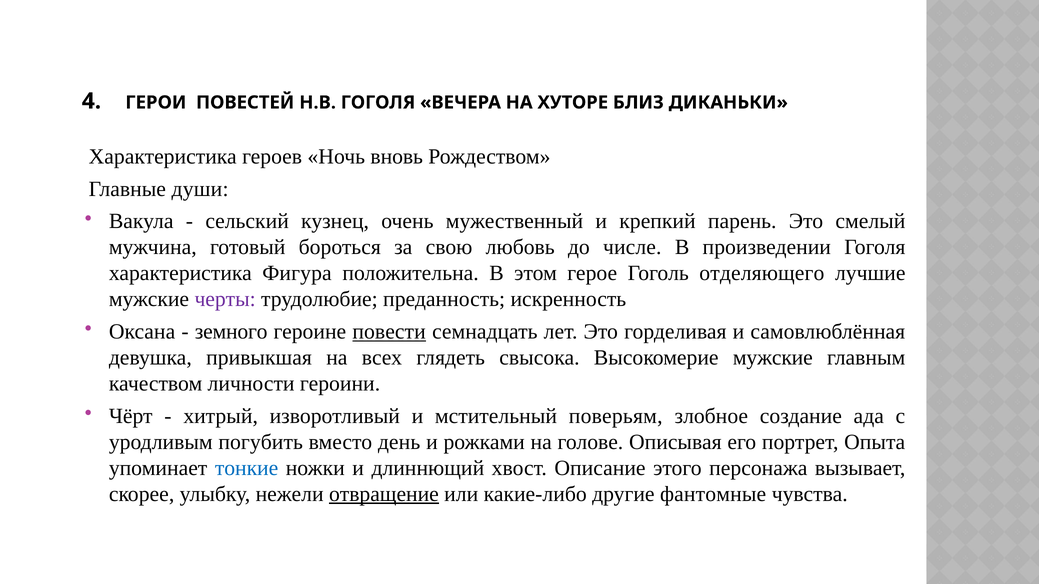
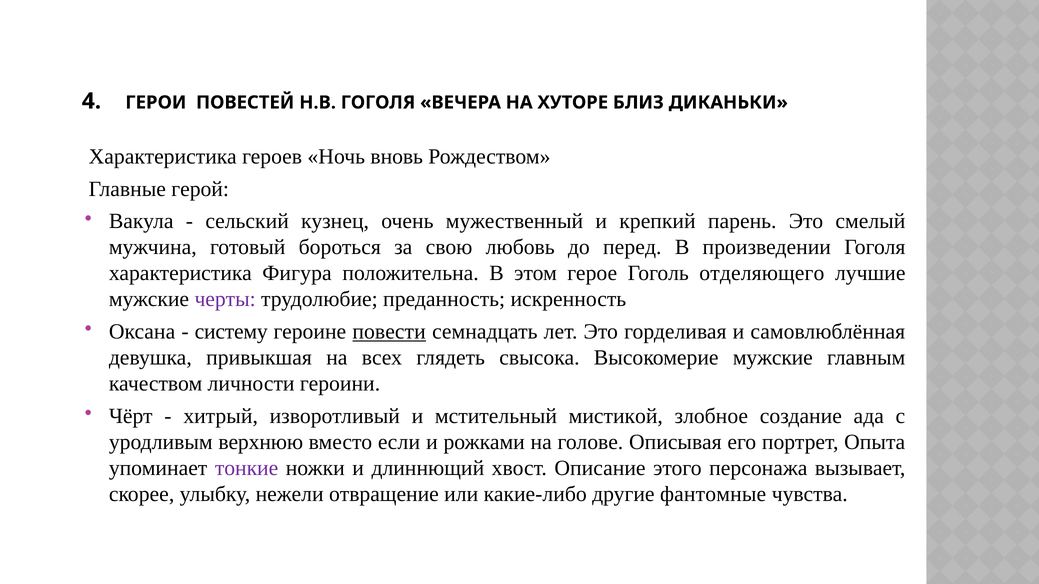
души: души -> герой (200, 189)
числе: числе -> перед (632, 247)
земного: земного -> систему (231, 332)
поверьям: поверьям -> мистикой (616, 416)
погубить: погубить -> верхнюю (261, 442)
день: день -> если (399, 442)
тонкие colour: blue -> purple (247, 468)
отвращение underline: present -> none (384, 494)
